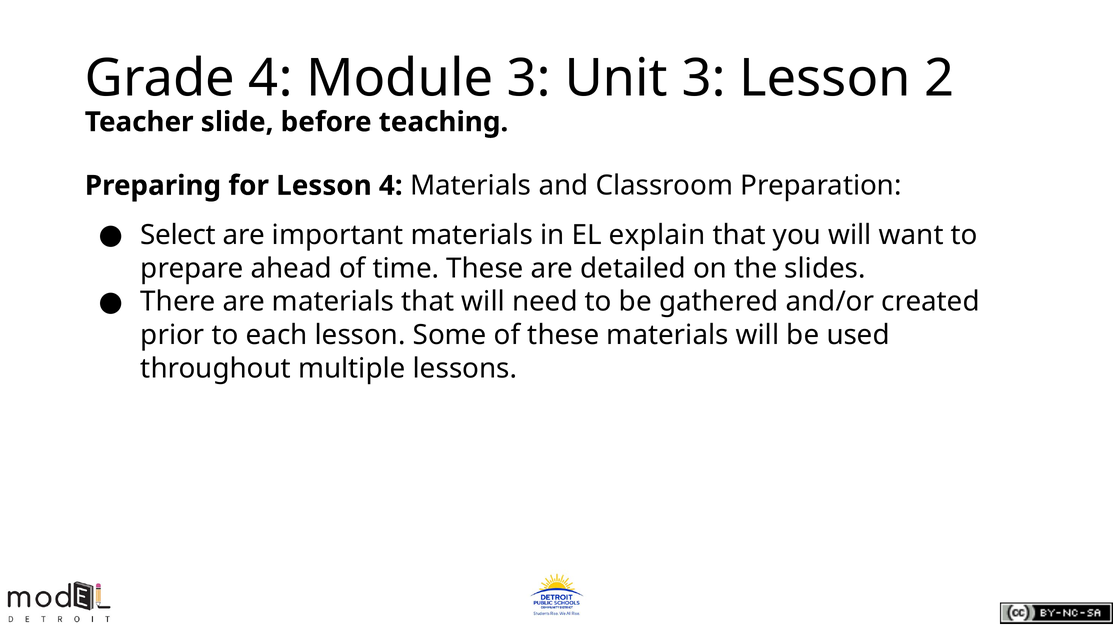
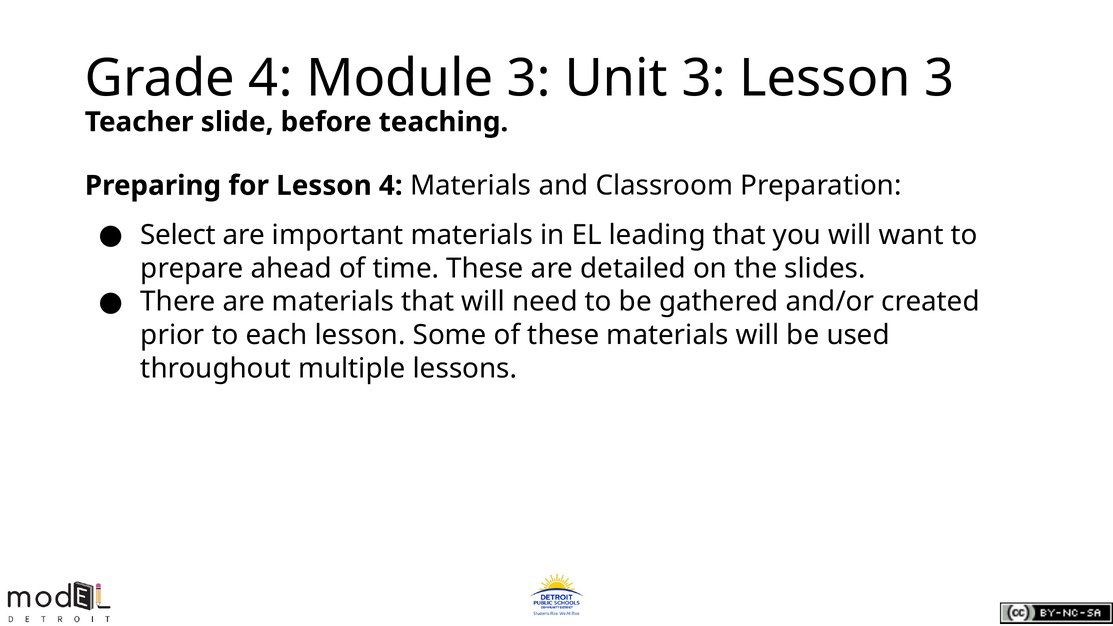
Lesson 2: 2 -> 3 (939, 78)
explain: explain -> leading (657, 235)
